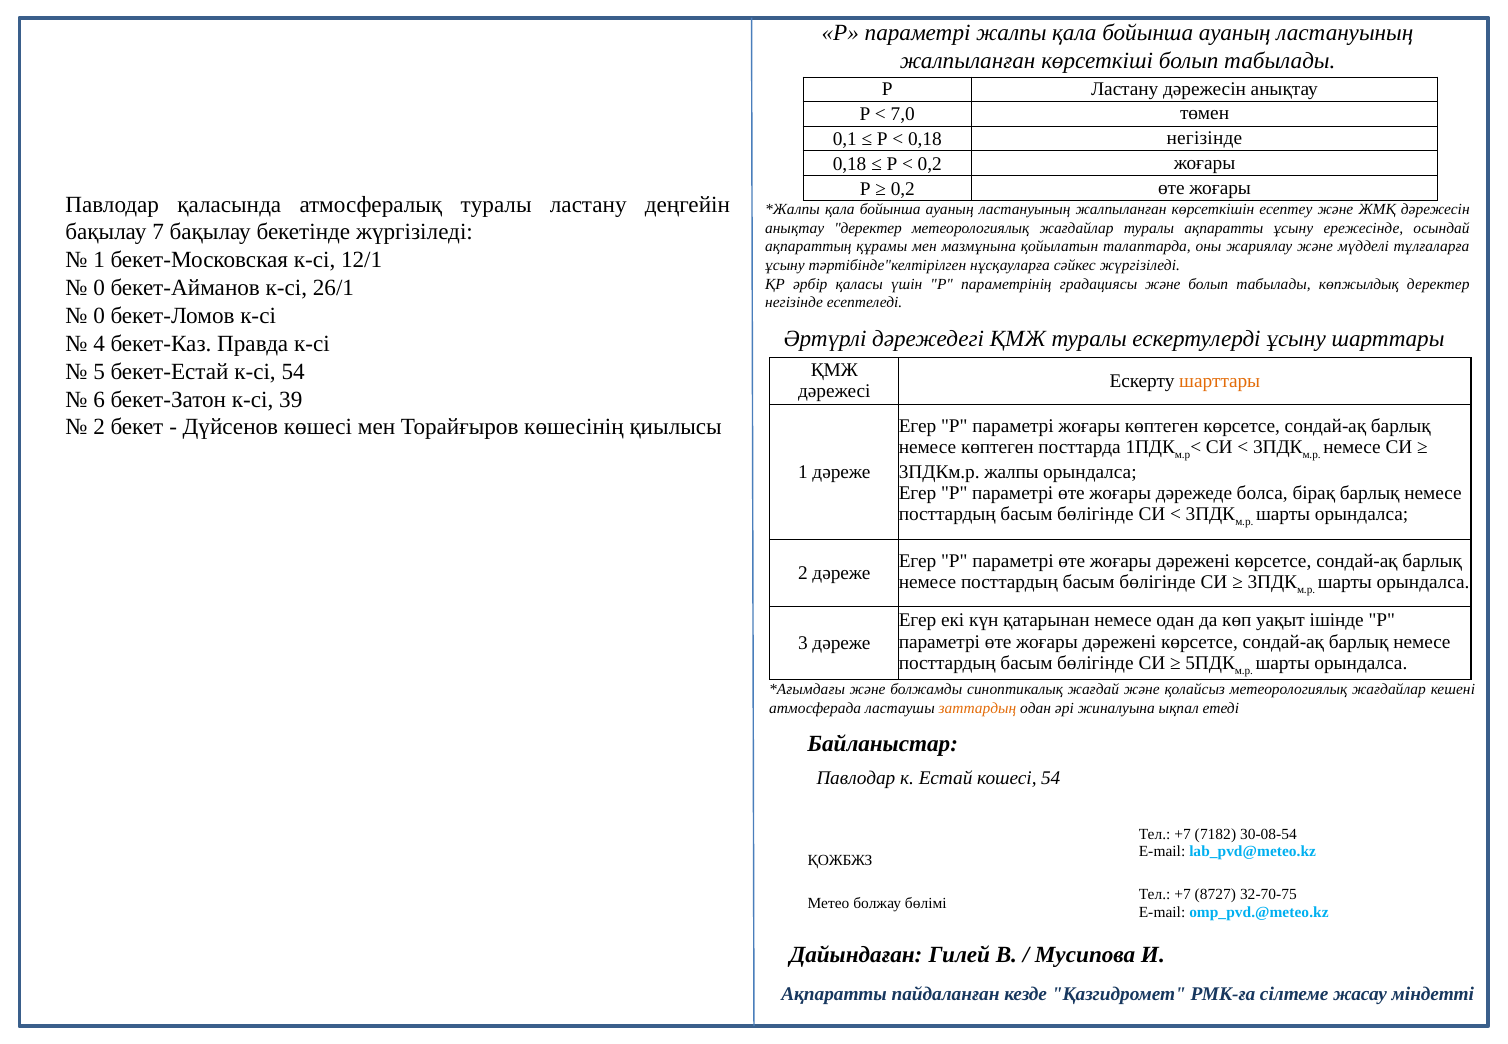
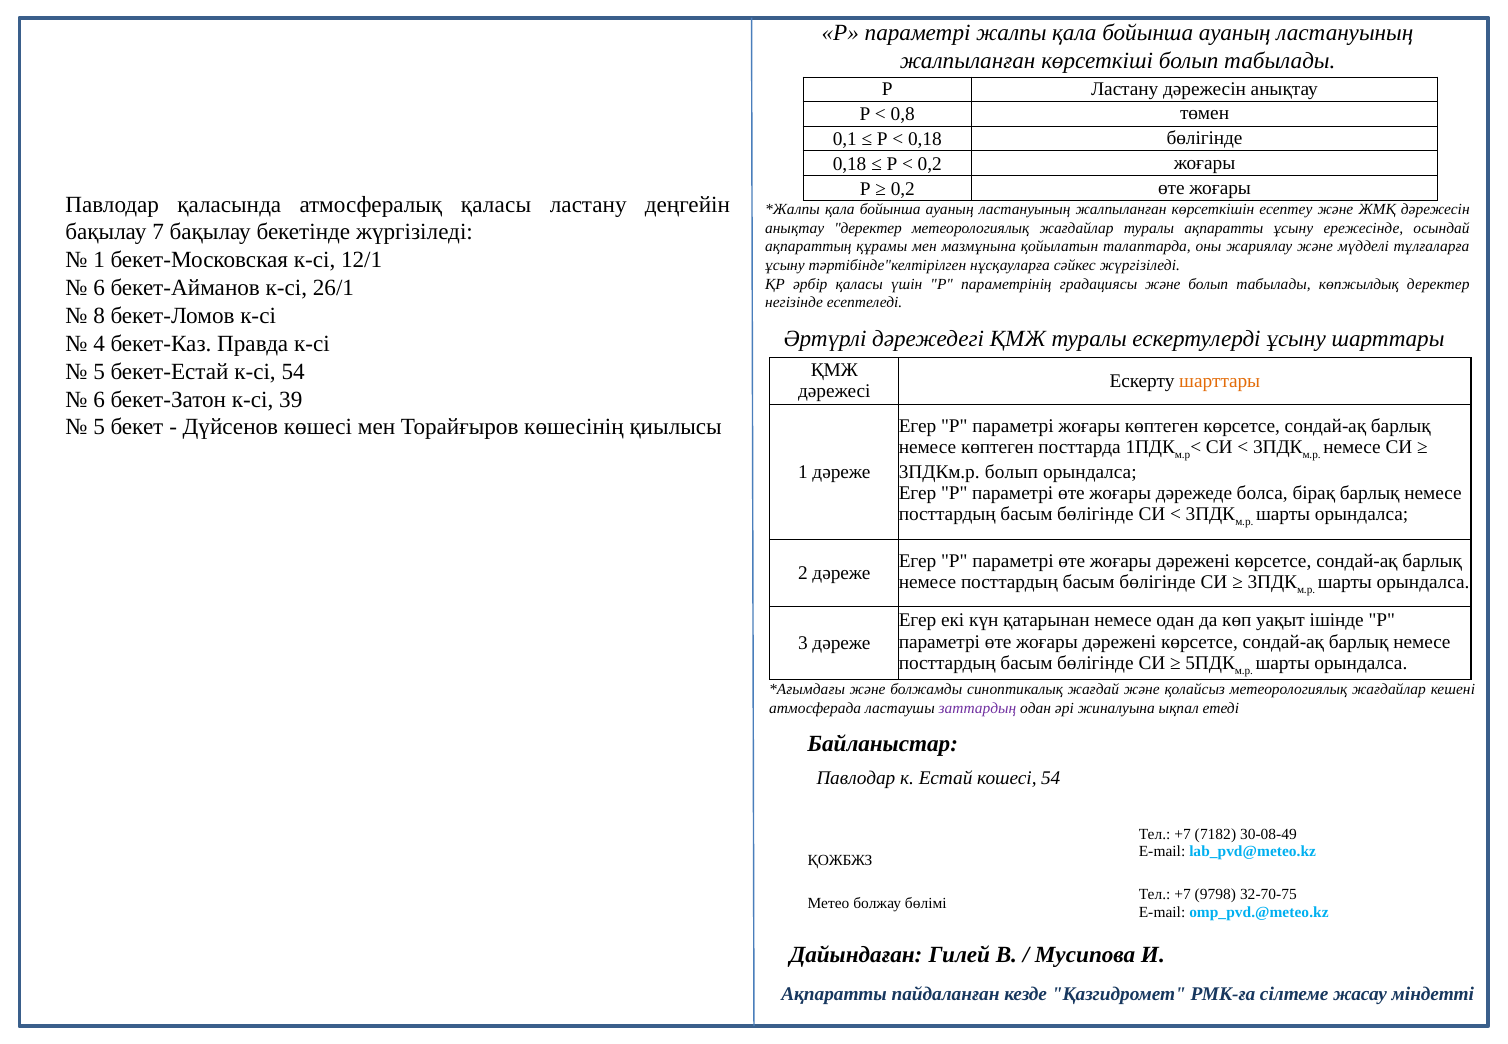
7,0: 7,0 -> 0,8 (903, 114)
0,18 негізінде: негізінде -> бөлігінде (1205, 138)
атмосфералық туралы: туралы -> қаласы (496, 204)
0: 0 -> 6 (99, 288)
0: 0 -> 8 (99, 316)
2: 2 -> 5 (99, 427)
3ПДКм.р жалпы: жалпы -> болып (1011, 472)
заттардың colour: orange -> purple (977, 708)
30-08-54: 30-08-54 -> 30-08-49 (1268, 835)
8727: 8727 -> 9798 (1215, 895)
